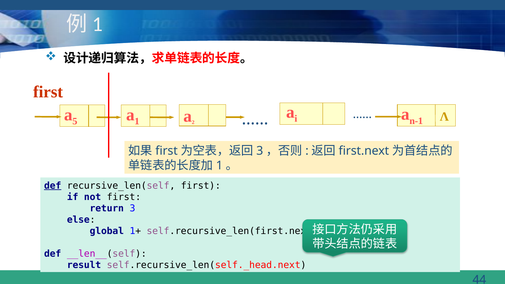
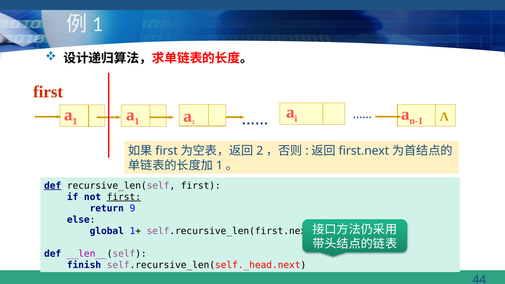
5: 5 -> 1 (75, 122)
3: 3 -> 2 (260, 151)
first underline: none -> present (124, 197)
return 3: 3 -> 9 (132, 208)
result: result -> finish (84, 265)
